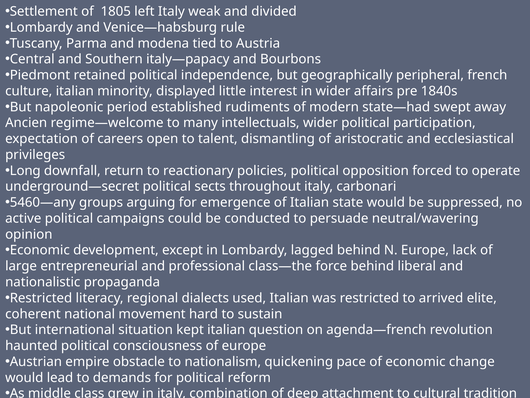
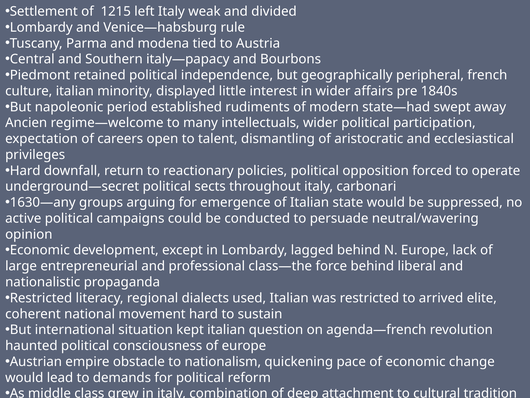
1805: 1805 -> 1215 (116, 11)
Long: Long -> Hard (25, 170)
5460—any: 5460—any -> 1630—any (43, 202)
